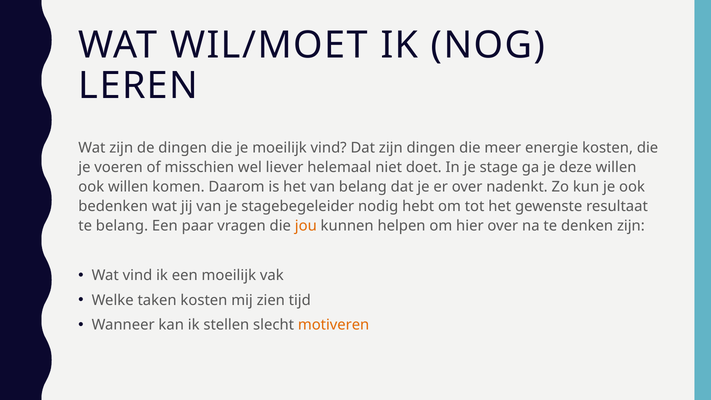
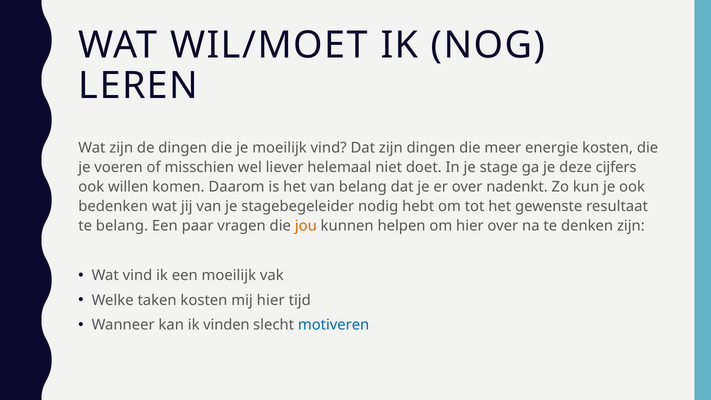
deze willen: willen -> cijfers (616, 167)
mij zien: zien -> hier (271, 300)
stellen: stellen -> vinden (226, 325)
motiveren colour: orange -> blue (334, 325)
